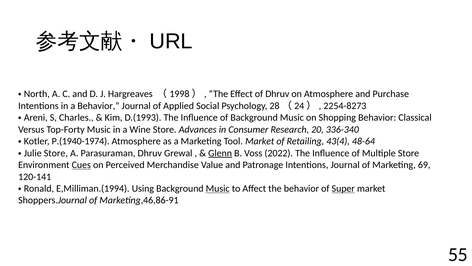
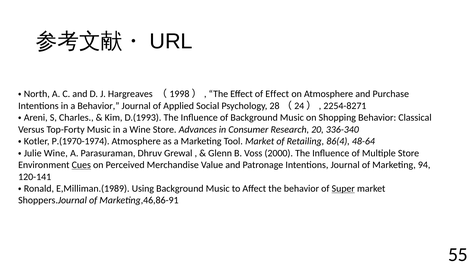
of Dhruv: Dhruv -> Effect (277, 94)
2254-8273: 2254-8273 -> 2254-8271 (345, 106)
P.(1940-1974: P.(1940-1974 -> P.(1970-1974 (81, 141)
43(4: 43(4 -> 86(4 (338, 141)
Store: Store -> Wine (56, 153)
Glenn underline: present -> none (220, 153)
2022: 2022 -> 2000 (279, 153)
69: 69 -> 94 (424, 165)
E,Milliman.(1994: E,Milliman.(1994 -> E,Milliman.(1989 (93, 188)
Music underline: present -> none (218, 188)
